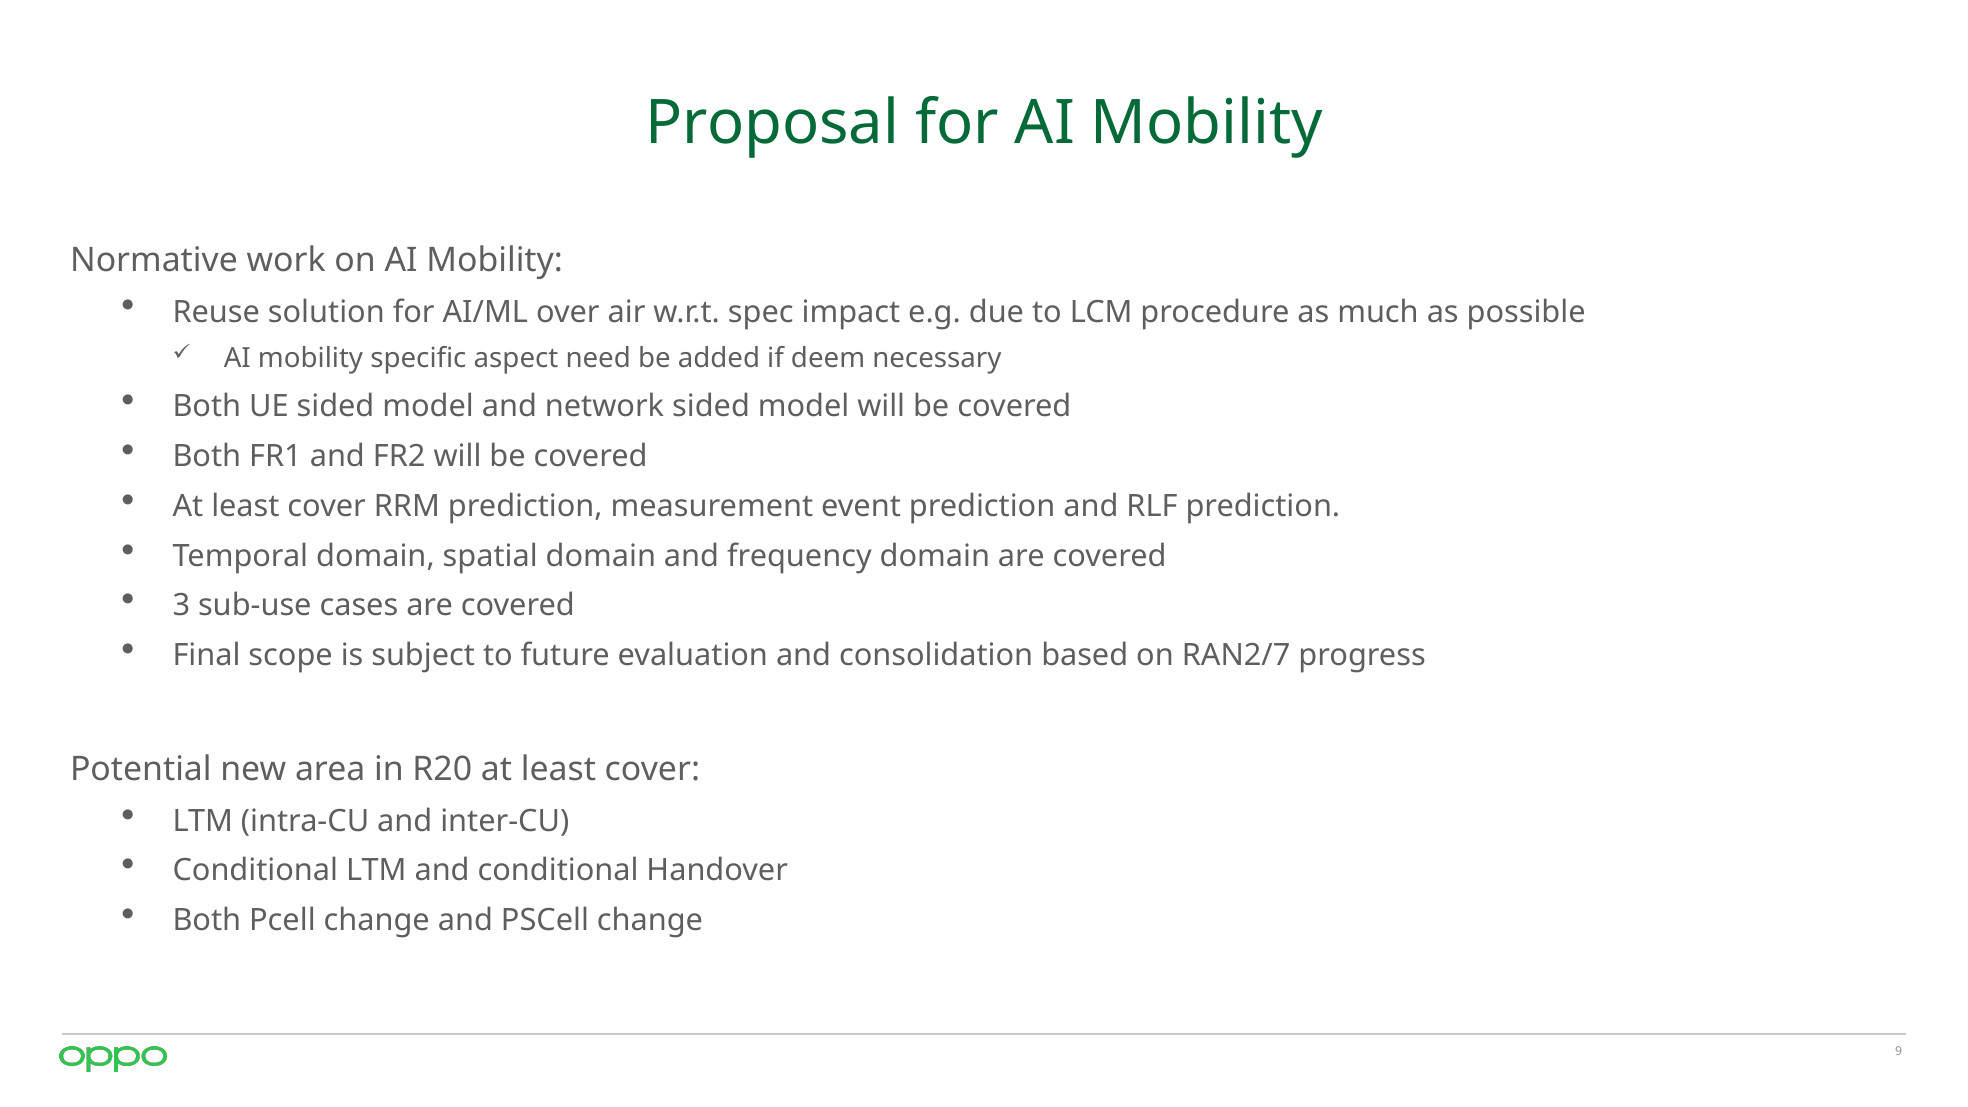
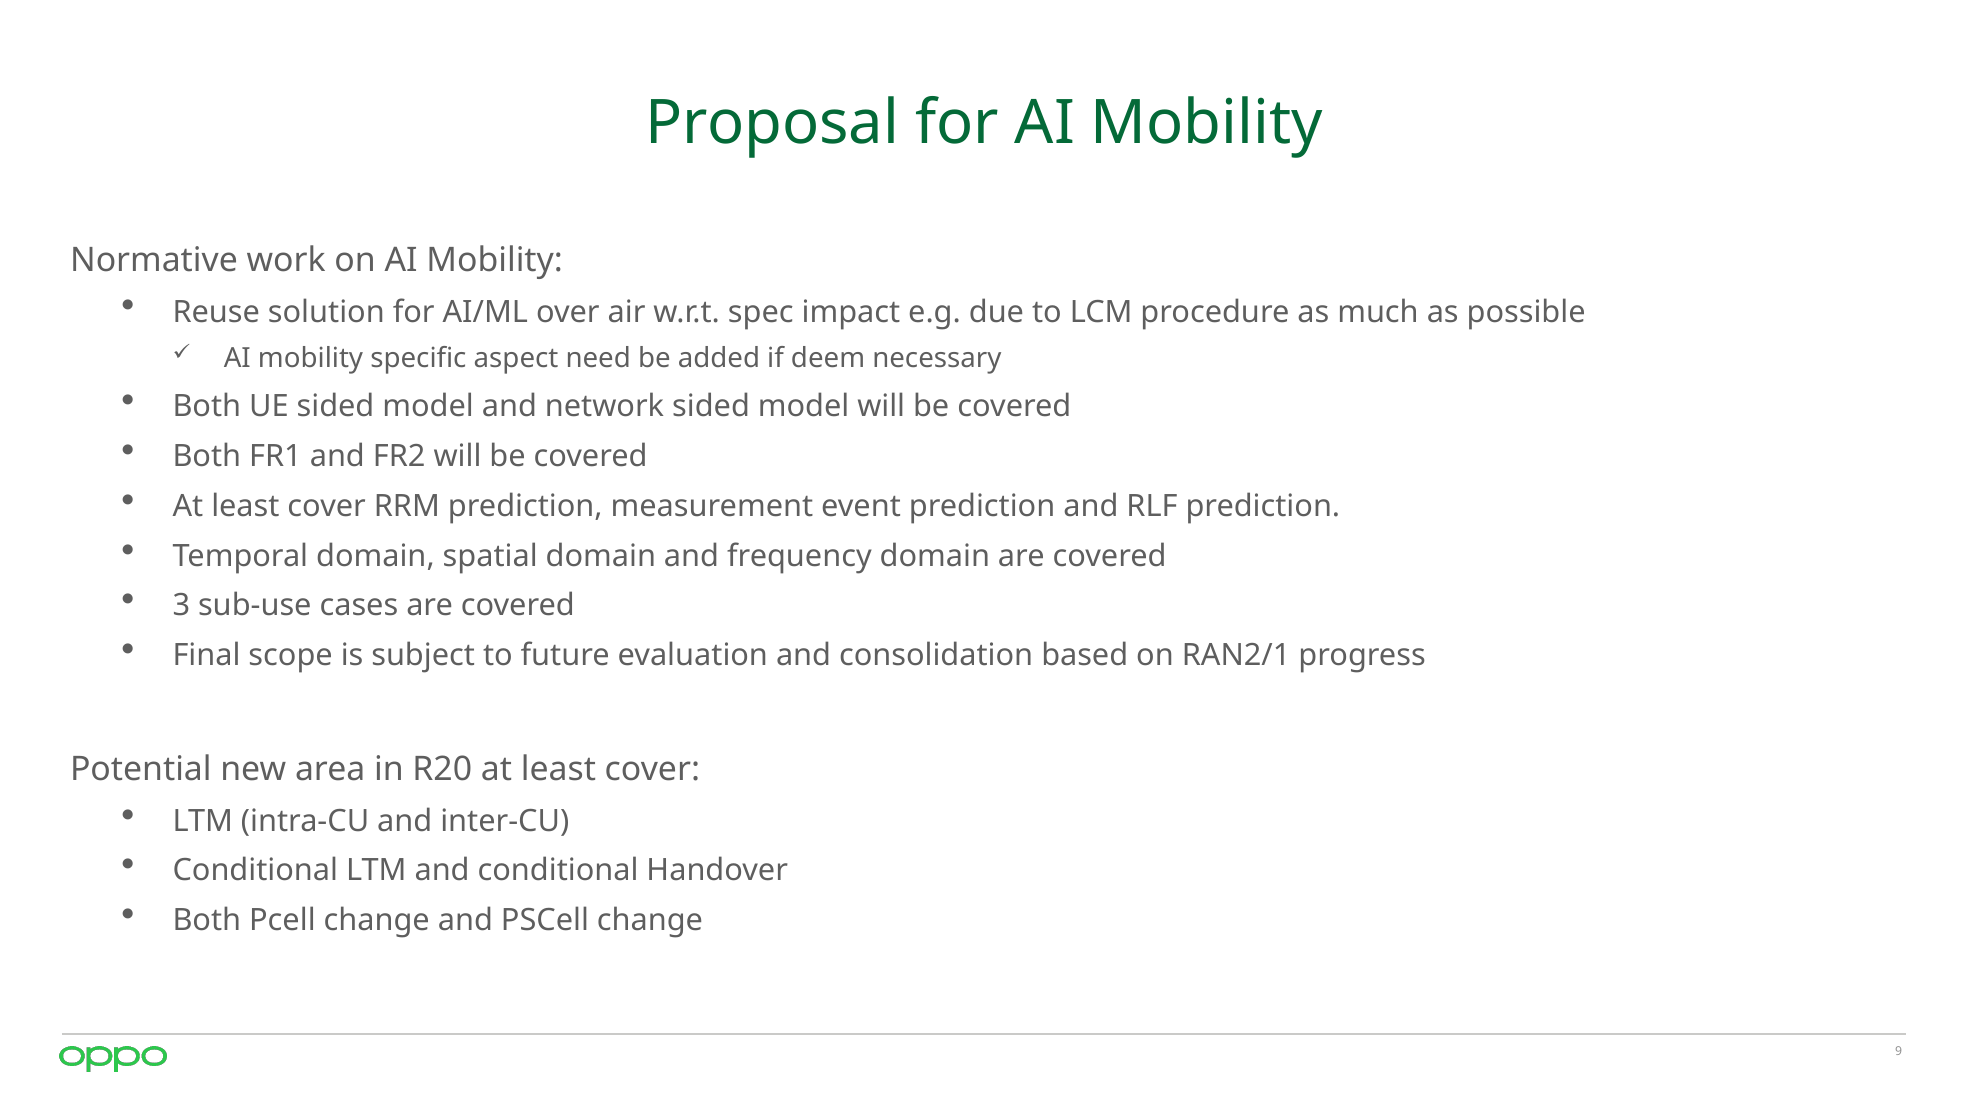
RAN2/7: RAN2/7 -> RAN2/1 (1236, 656)
